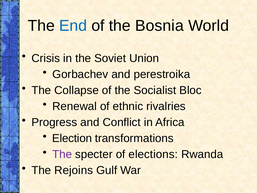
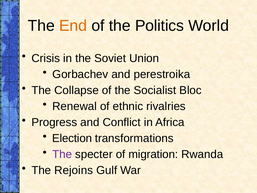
End colour: blue -> orange (73, 26)
Bosnia: Bosnia -> Politics (159, 26)
elections: elections -> migration (153, 154)
